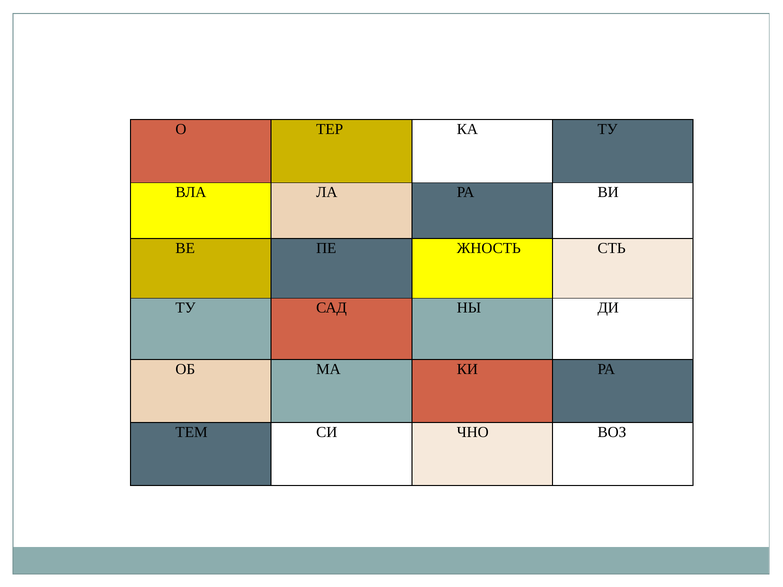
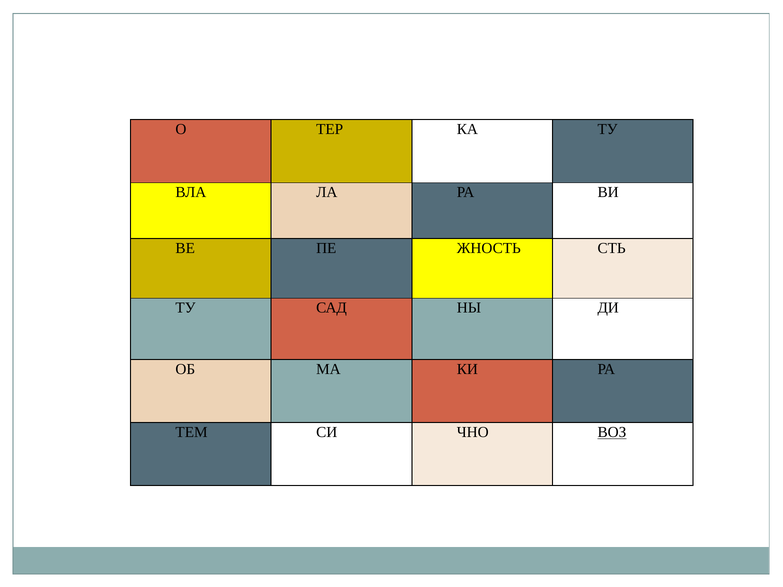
ВОЗ underline: none -> present (612, 432)
